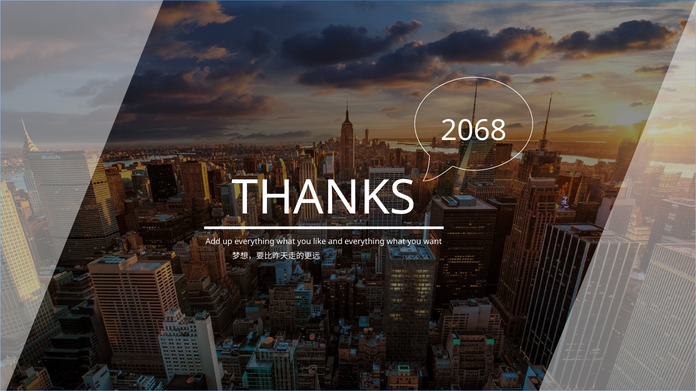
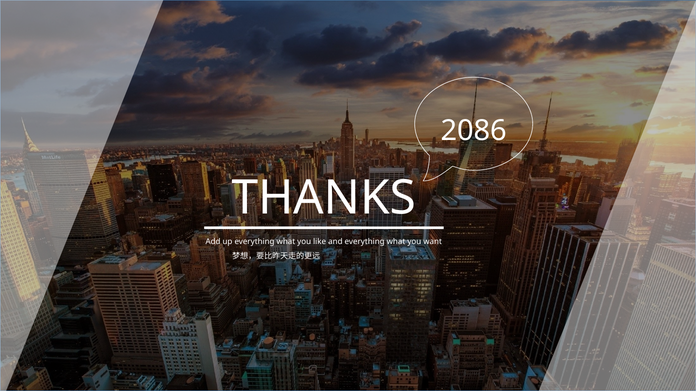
2068: 2068 -> 2086 (474, 131)
